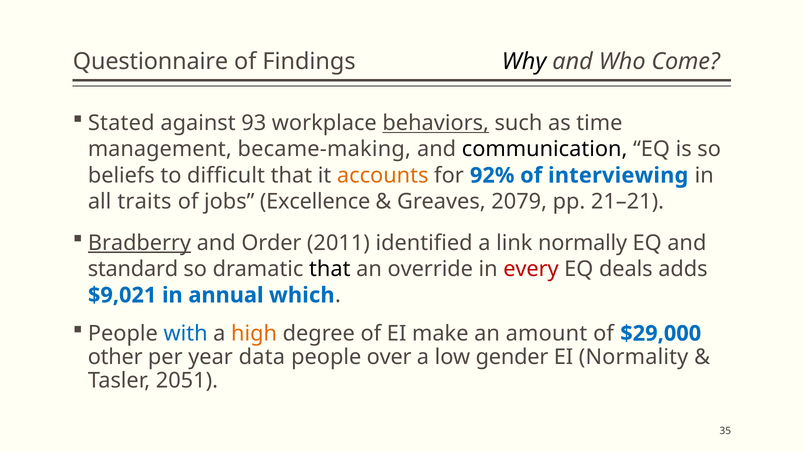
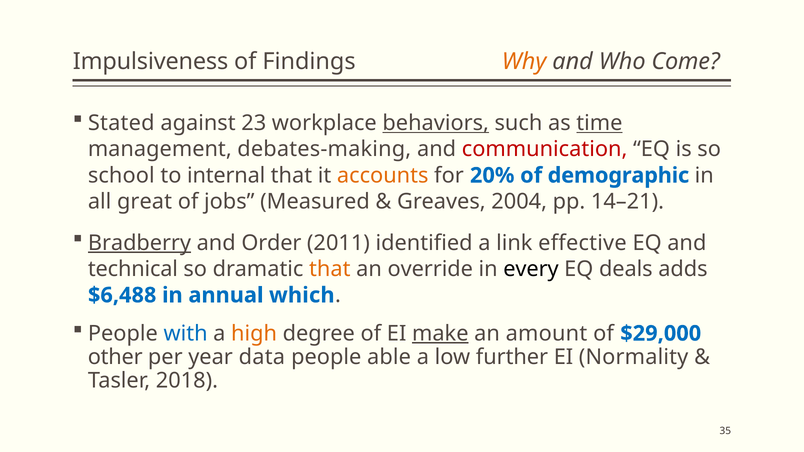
Questionnaire: Questionnaire -> Impulsiveness (151, 62)
Why colour: black -> orange (524, 62)
93: 93 -> 23 (254, 123)
time underline: none -> present (599, 123)
became-making: became-making -> debates-making (324, 149)
communication colour: black -> red (545, 149)
beliefs: beliefs -> school (121, 176)
difficult: difficult -> internal (226, 176)
92%: 92% -> 20% (492, 176)
interviewing: interviewing -> demographic (618, 176)
traits: traits -> great (145, 202)
Excellence: Excellence -> Measured (315, 202)
2079: 2079 -> 2004 (519, 202)
21–21: 21–21 -> 14–21 (627, 202)
normally: normally -> effective (582, 243)
standard: standard -> technical (133, 269)
that colour: black -> orange (330, 269)
every colour: red -> black (531, 269)
$9,021: $9,021 -> $6,488 (122, 295)
make underline: none -> present (440, 334)
over: over -> able (389, 357)
gender: gender -> further (512, 357)
2051: 2051 -> 2018 (187, 381)
